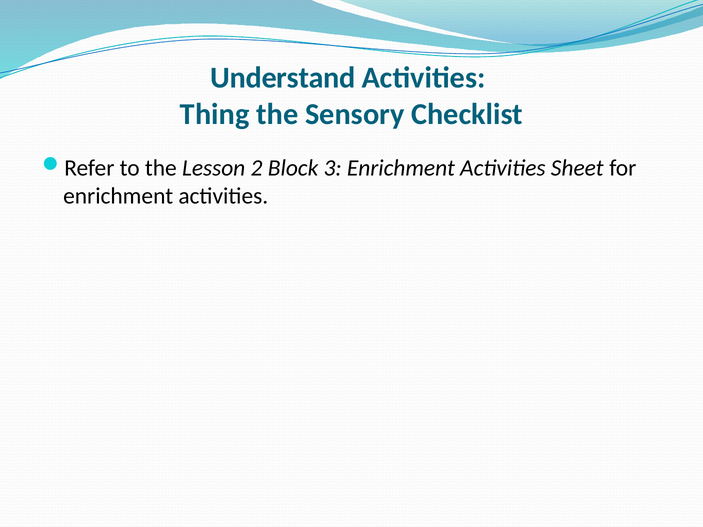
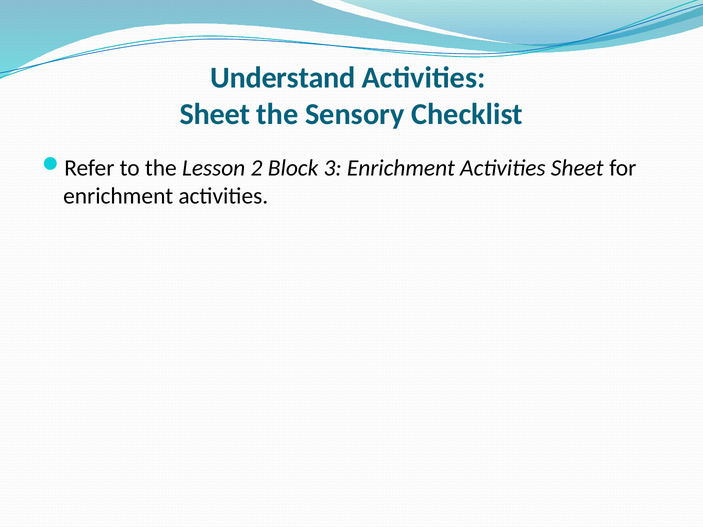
Thing: Thing -> Sheet (215, 114)
